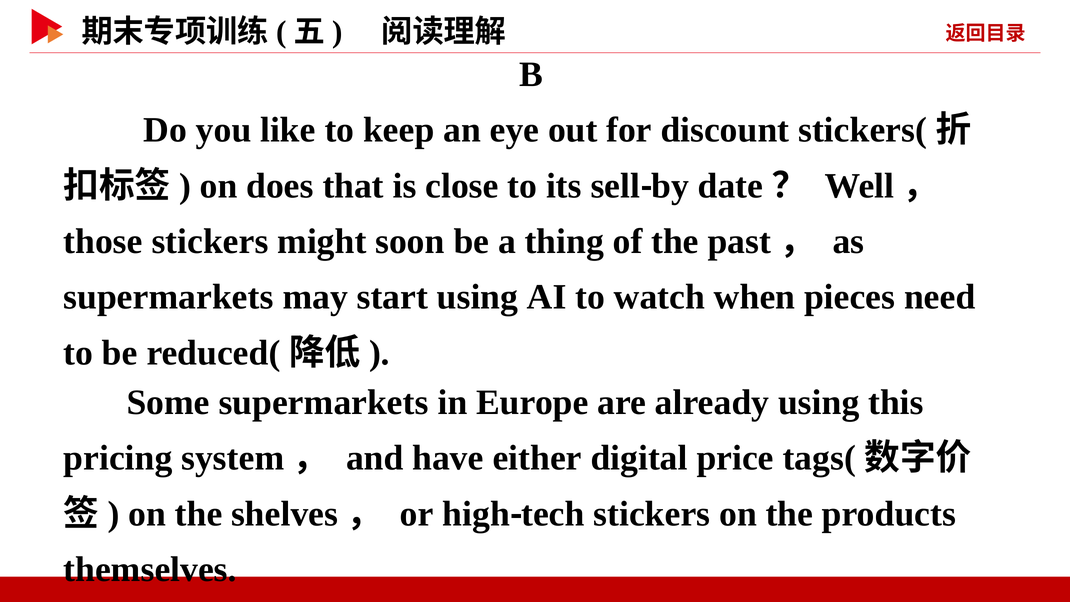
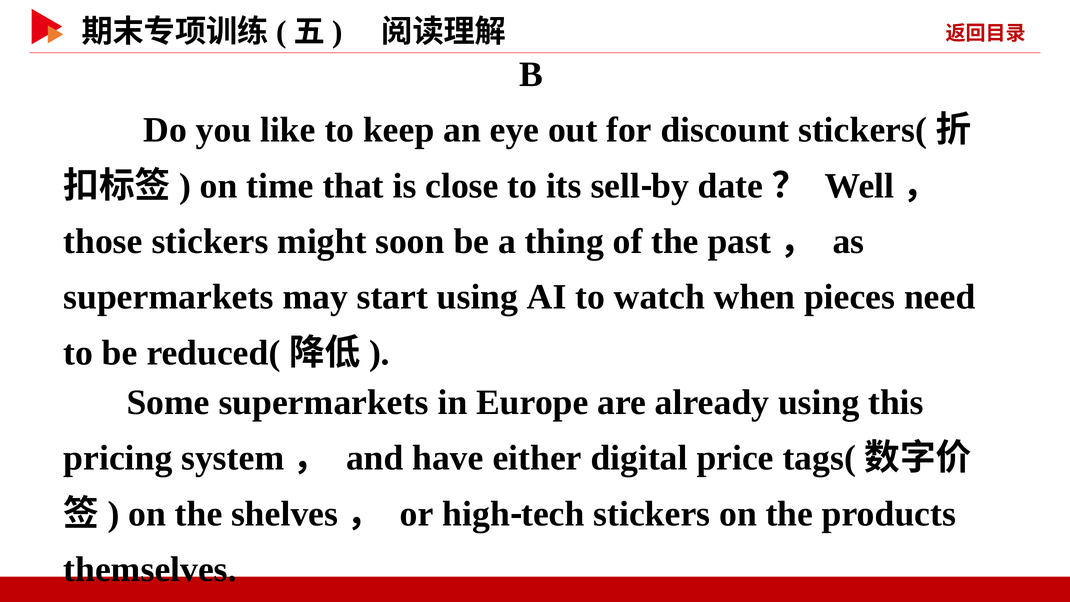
does: does -> time (280, 186)
